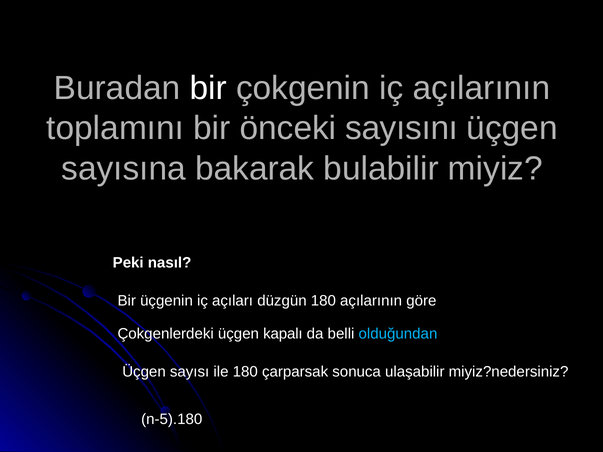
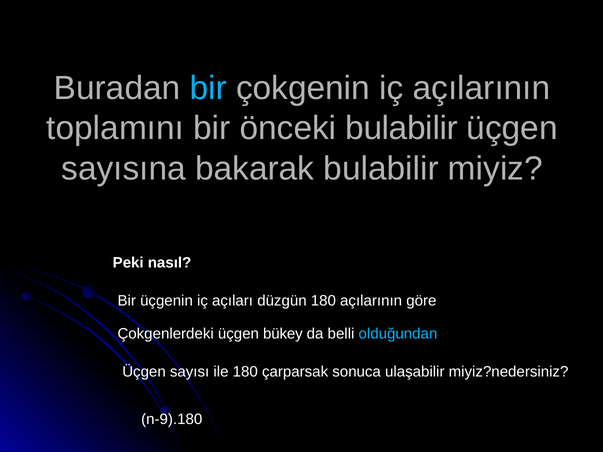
bir colour: white -> light blue (208, 88)
önceki sayısını: sayısını -> bulabilir (402, 128)
kapalı: kapalı -> bükey (283, 334)
n-5).180: n-5).180 -> n-9).180 (172, 420)
